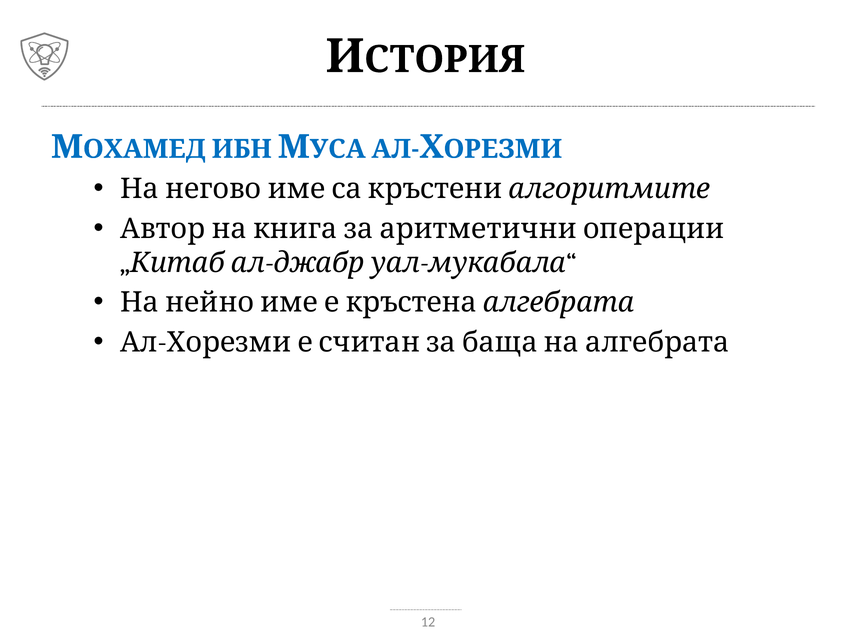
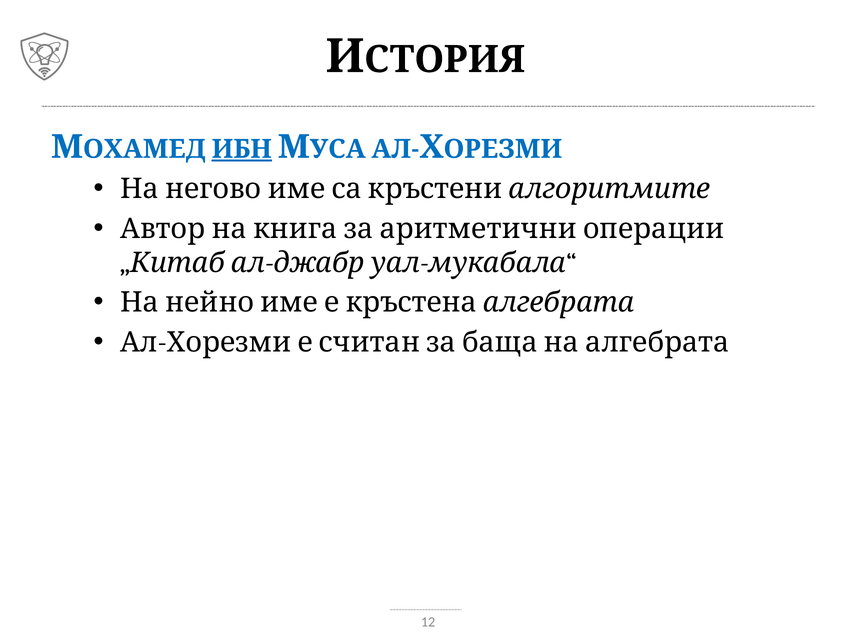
ИБН underline: none -> present (242, 149)
